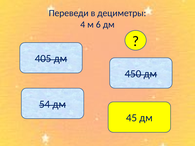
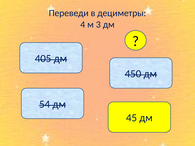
6: 6 -> 3 (98, 25)
